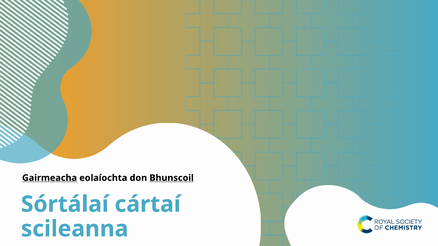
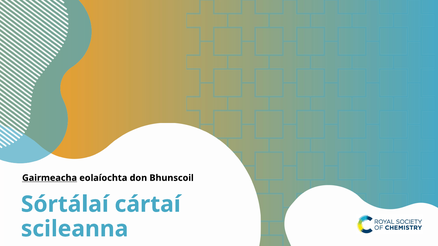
Bhunscoil underline: present -> none (172, 178)
